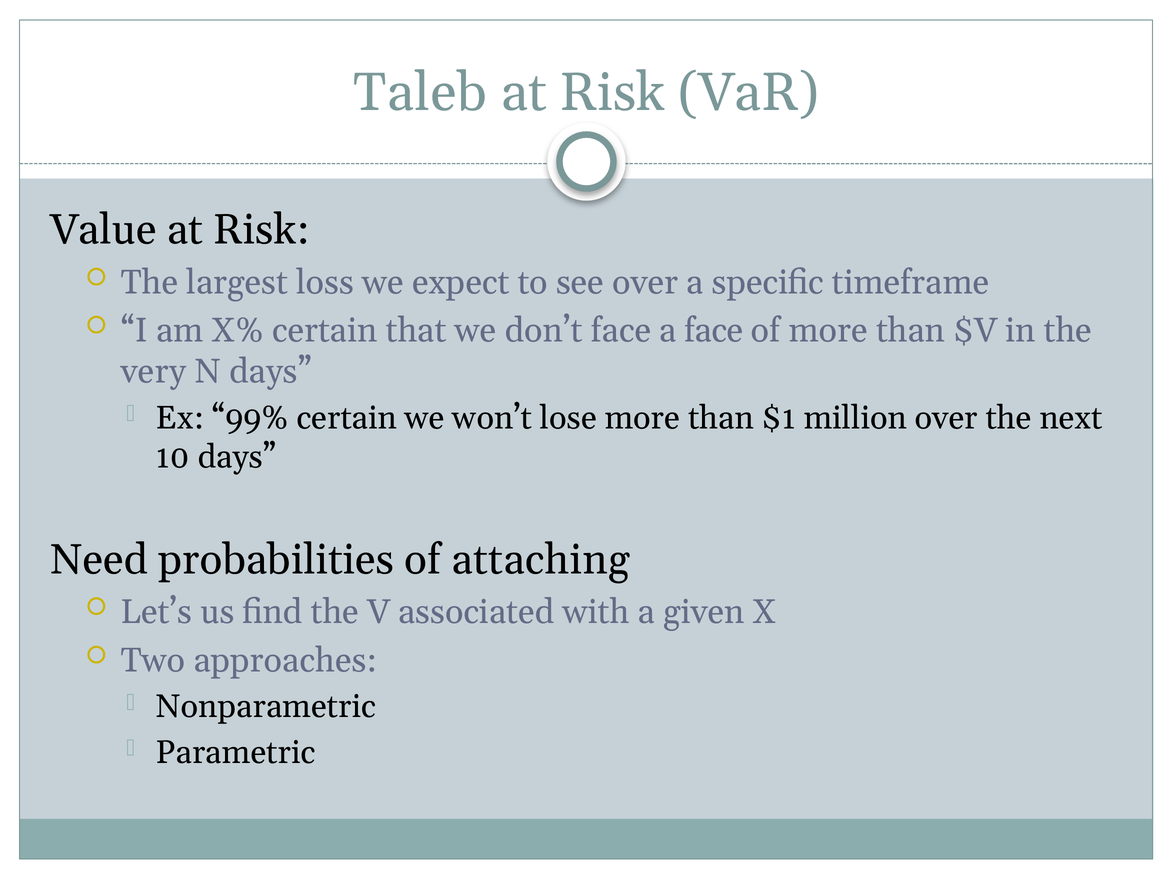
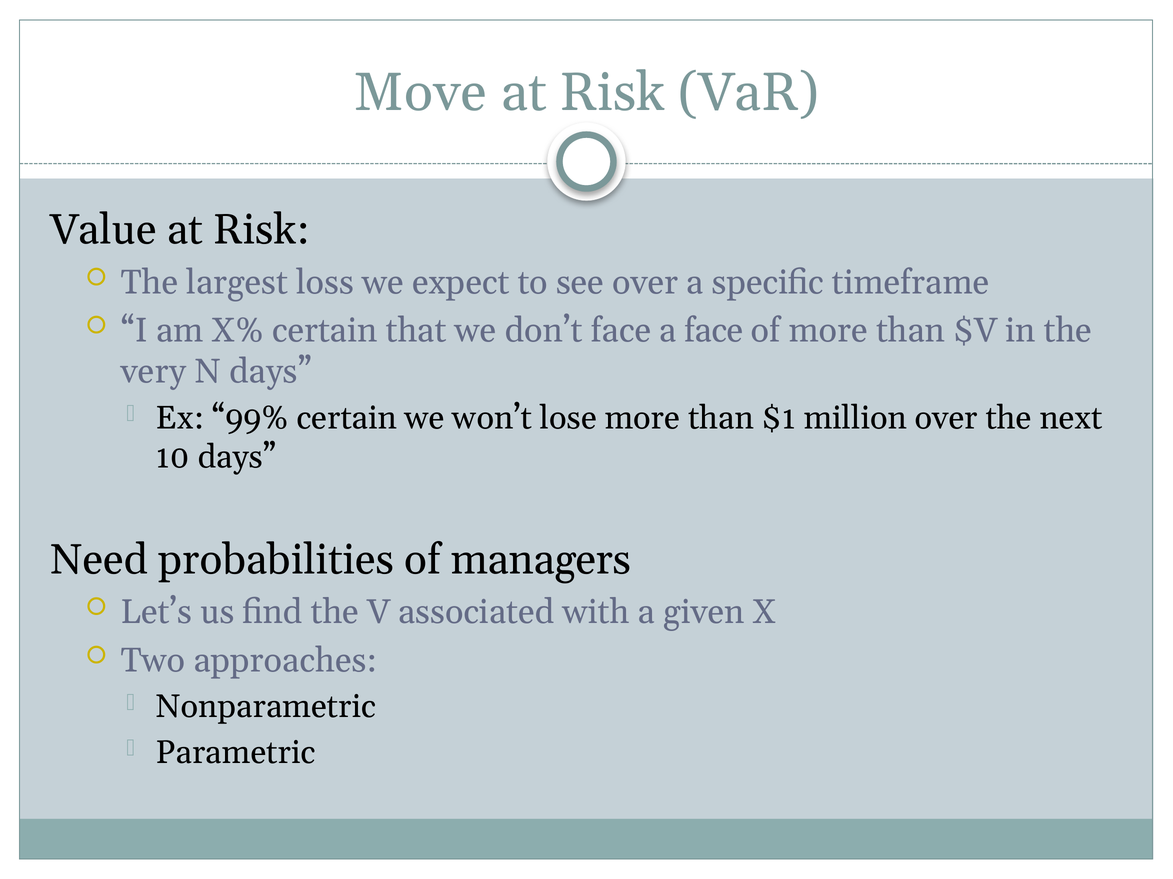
Taleb: Taleb -> Move (420, 92)
attaching: attaching -> managers (541, 560)
